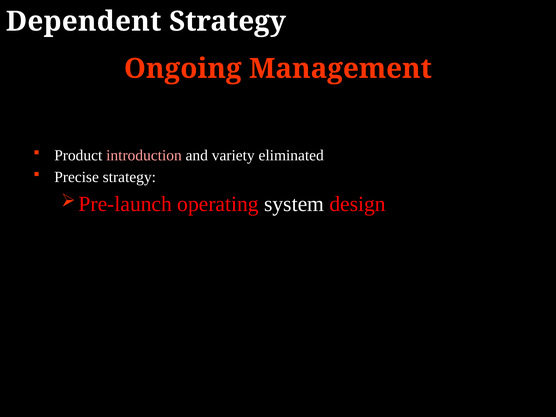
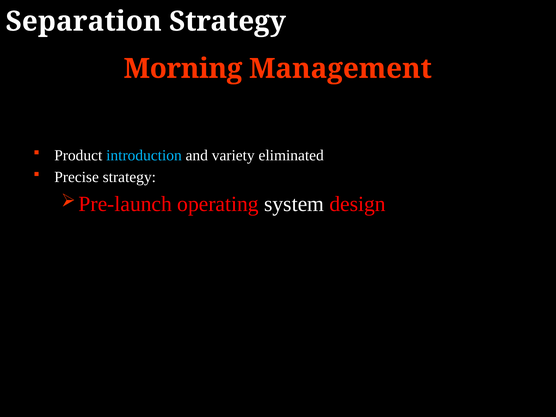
Dependent: Dependent -> Separation (84, 21)
Ongoing: Ongoing -> Morning (183, 69)
introduction colour: pink -> light blue (144, 155)
